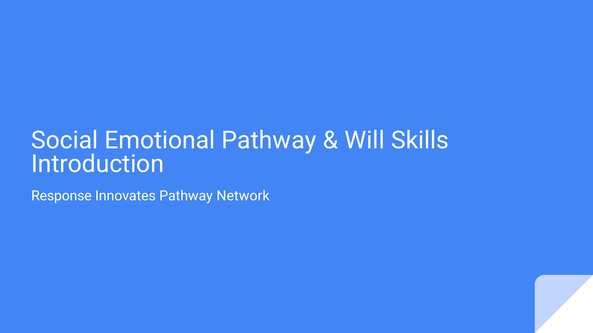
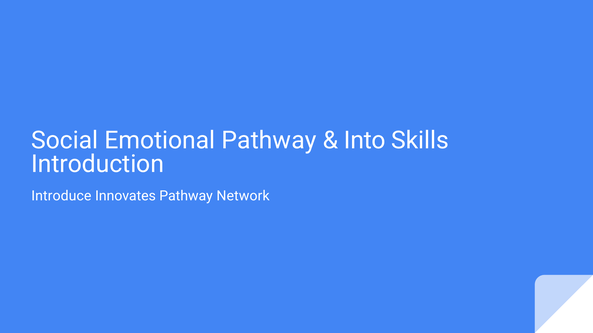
Will: Will -> Into (365, 141)
Response: Response -> Introduce (61, 196)
